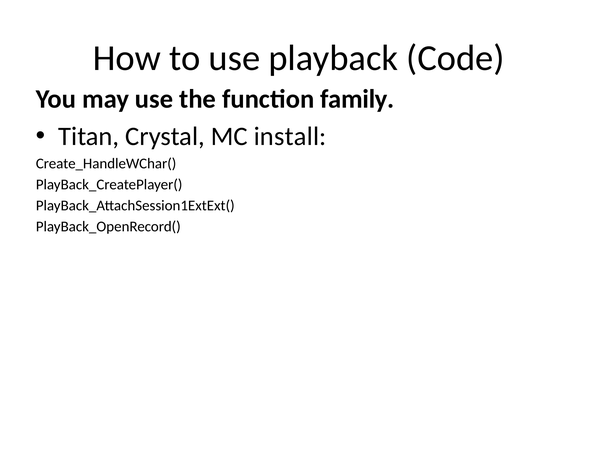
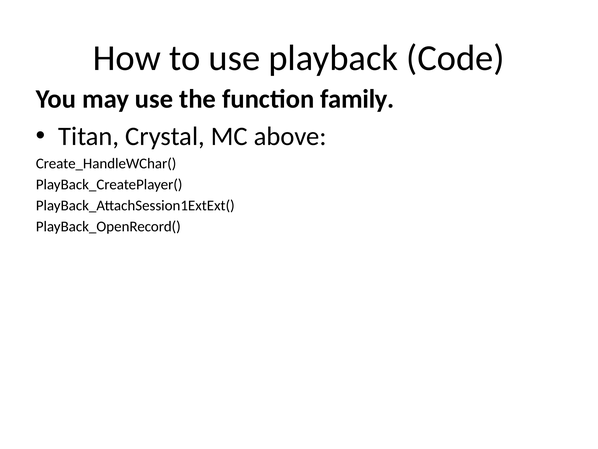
install: install -> above (290, 136)
